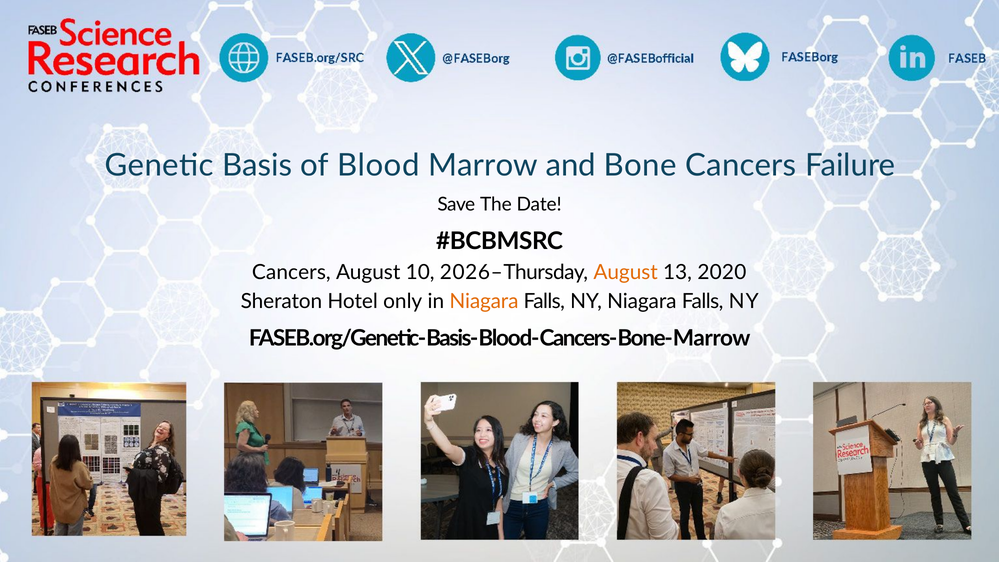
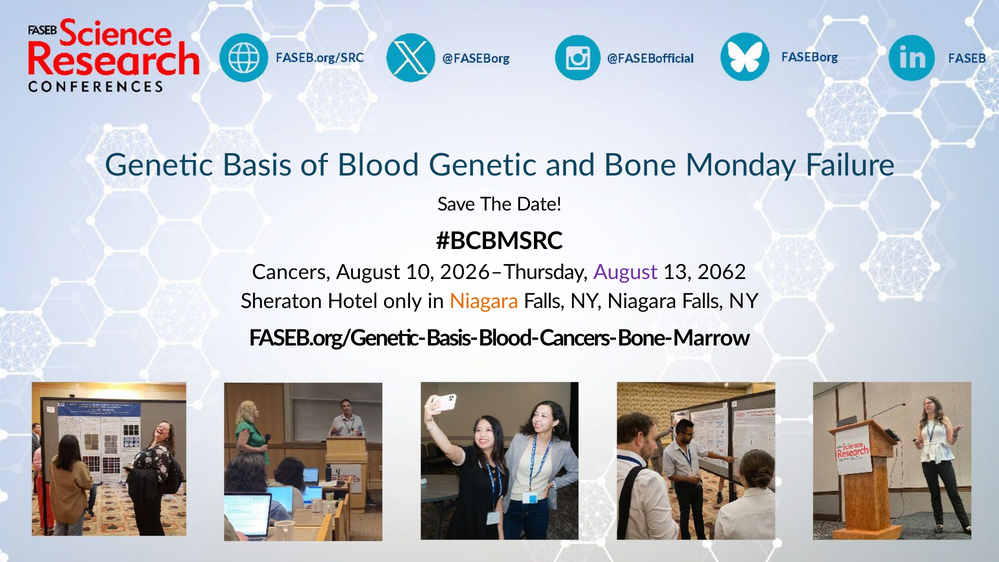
Blood Marrow: Marrow -> Genetic (483, 165)
Bone Cancers: Cancers -> Monday (741, 165)
August colour: orange -> purple (626, 272)
2020: 2020 -> 2062 (722, 272)
